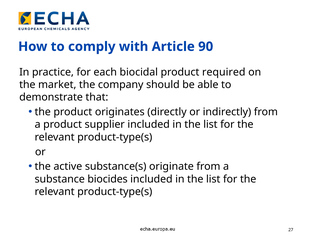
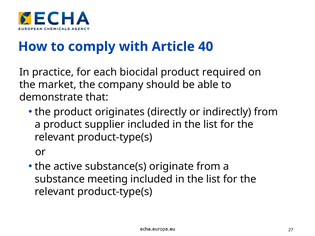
90: 90 -> 40 (206, 47)
biocides: biocides -> meeting (108, 179)
